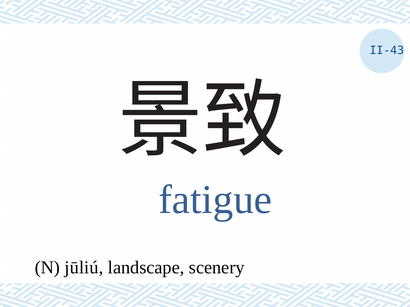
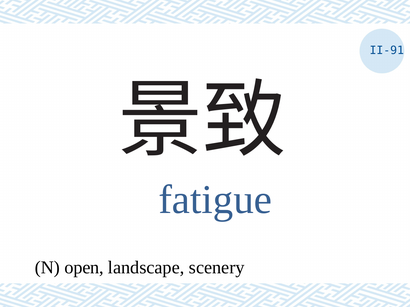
II-43: II-43 -> II-91 (387, 51)
jūliú: jūliú -> open (84, 268)
